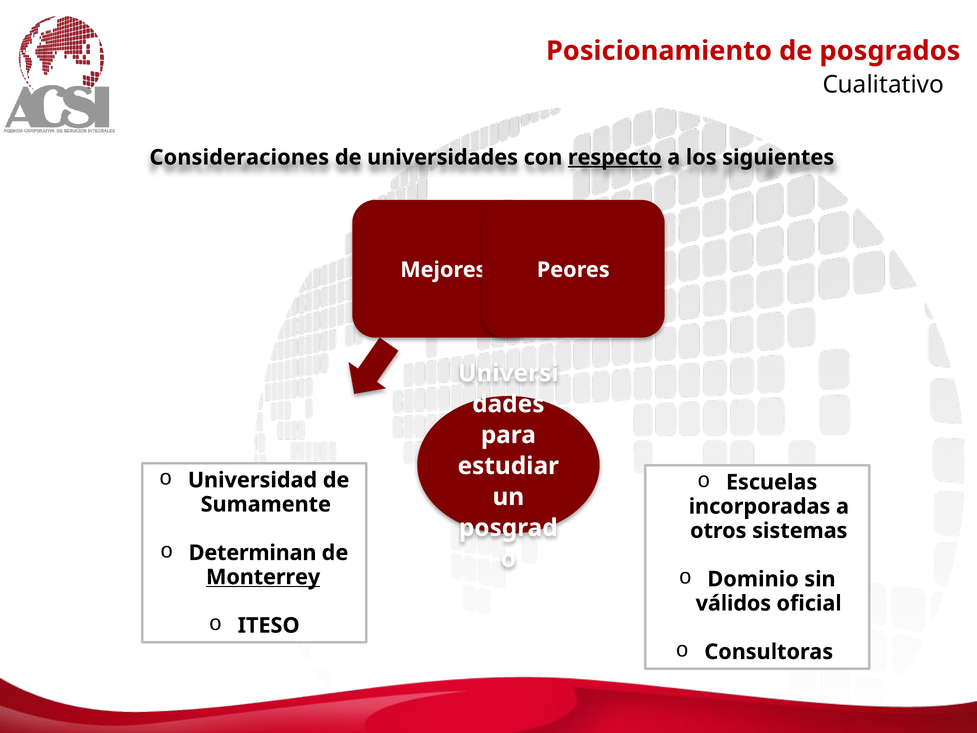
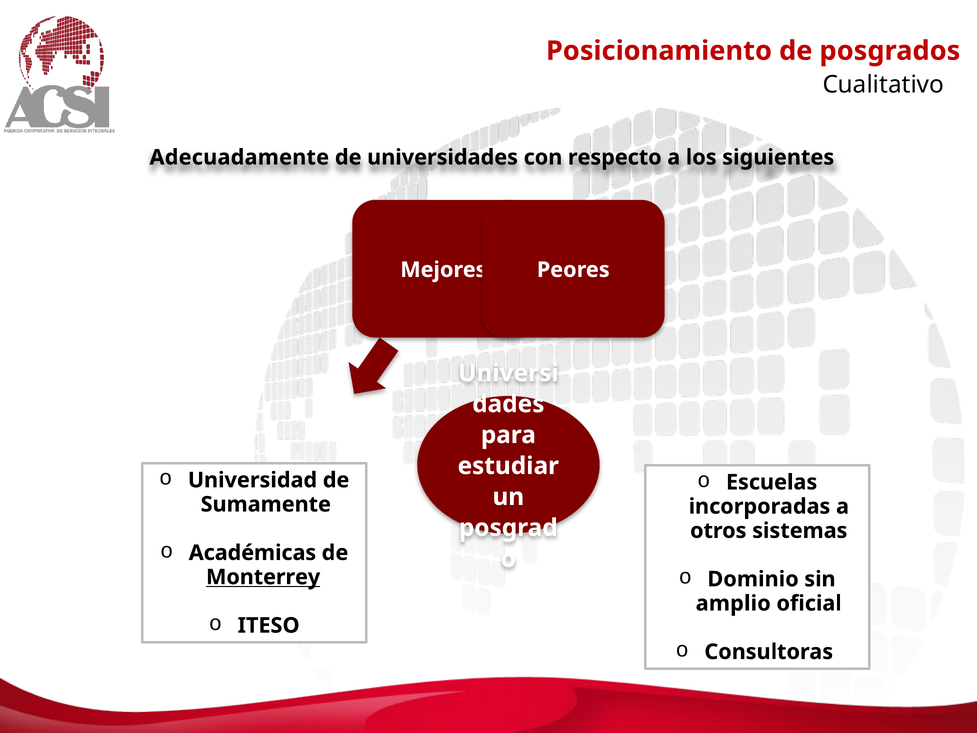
Consideraciones: Consideraciones -> Adecuadamente (239, 157)
respecto underline: present -> none (615, 157)
Determinan: Determinan -> Académicas (252, 553)
válidos: válidos -> amplio (733, 603)
